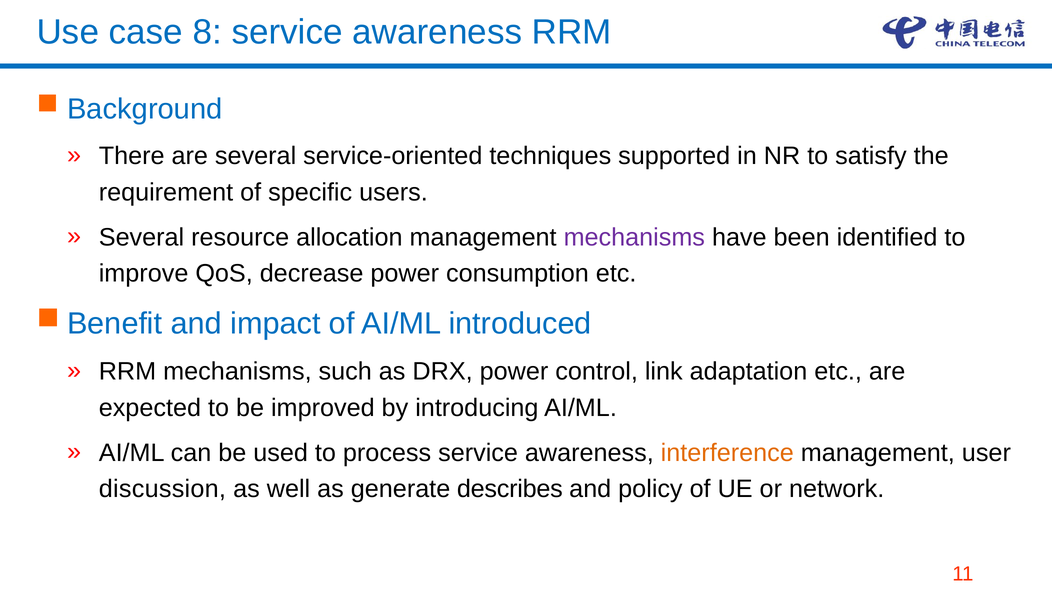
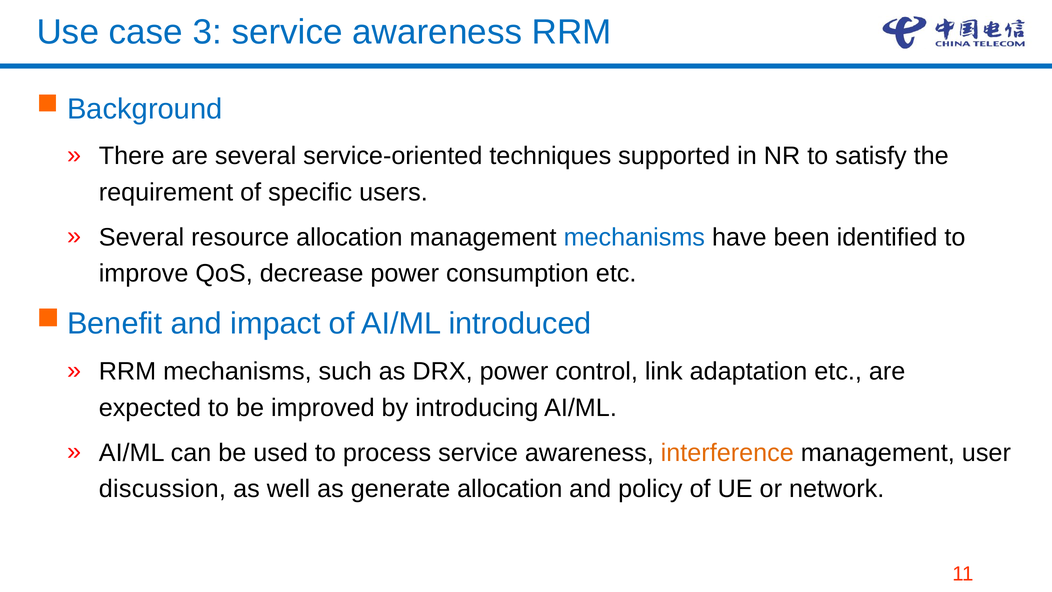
8: 8 -> 3 (207, 32)
mechanisms colour: purple -> blue (634, 237)
generate describes: describes -> allocation (510, 489)
